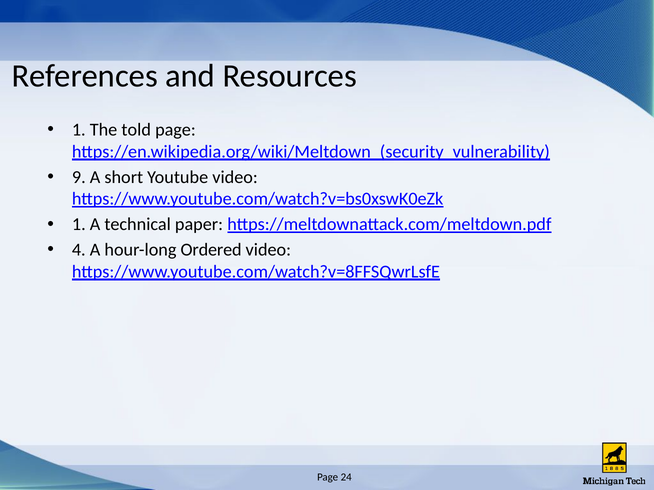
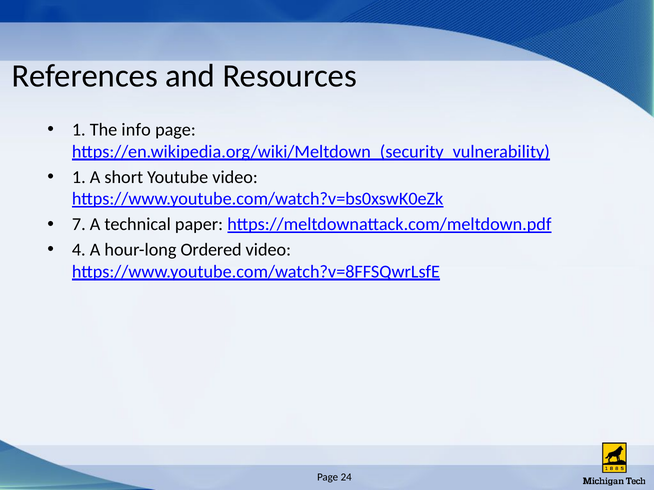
told: told -> info (136, 130)
9: 9 -> 1 (79, 177)
1: 1 -> 7 (79, 225)
